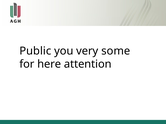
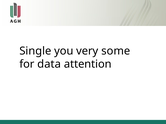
Public: Public -> Single (35, 51)
here: here -> data (49, 64)
